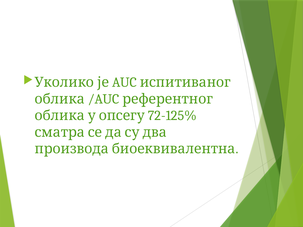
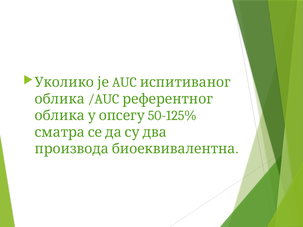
72-125%: 72-125% -> 50-125% (172, 116)
